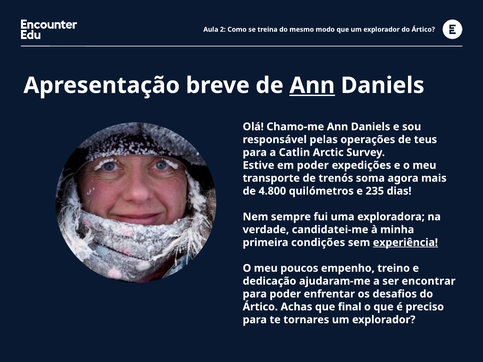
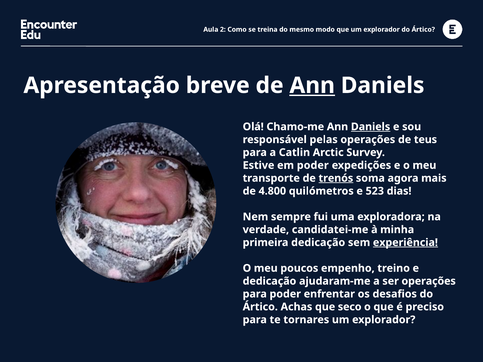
Daniels underline: none -> present (371, 127)
trenós underline: none -> present (336, 178)
235: 235 -> 523 (375, 191)
primeira condições: condições -> dedicação (318, 243)
ser encontrar: encontrar -> operações (429, 281)
final: final -> seco (350, 307)
